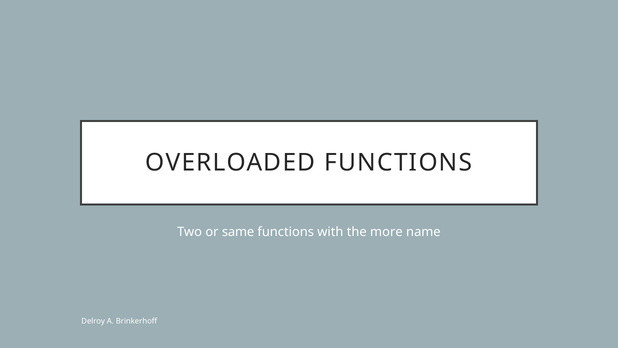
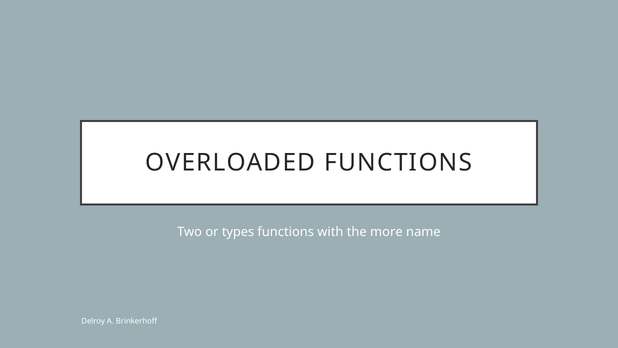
same: same -> types (238, 232)
